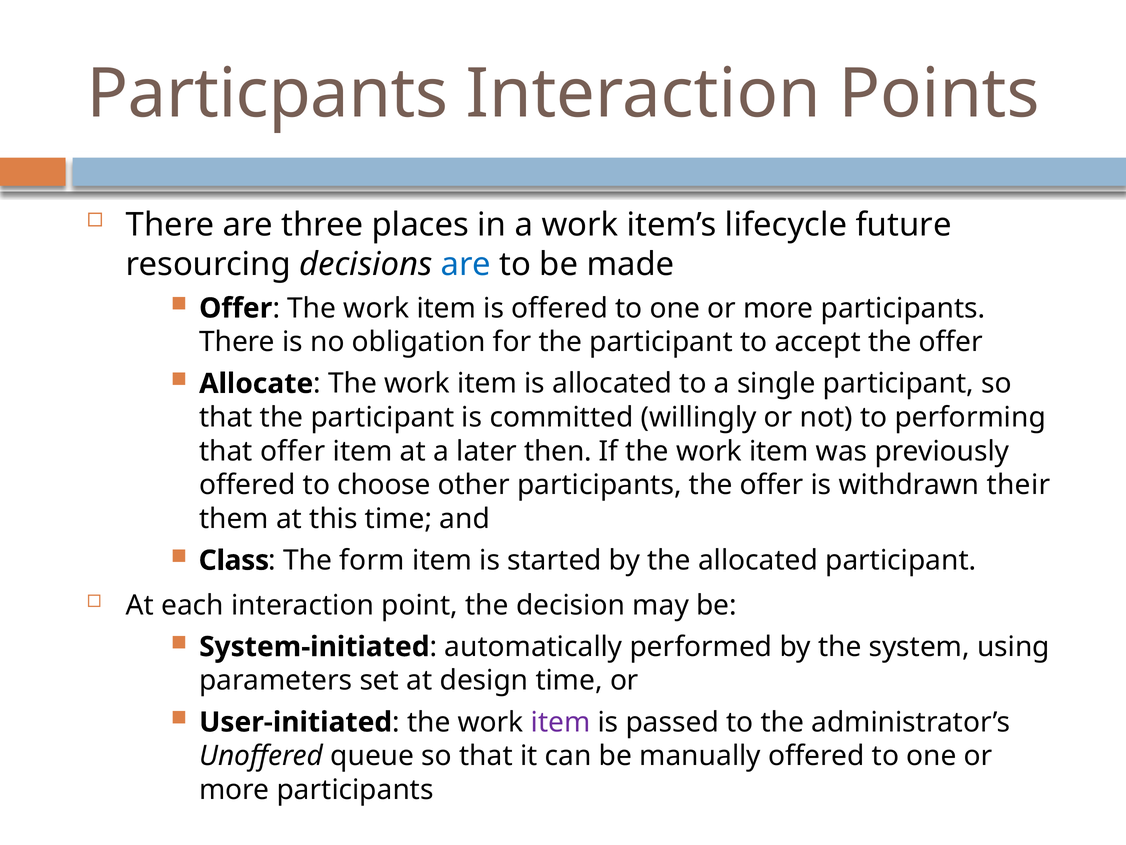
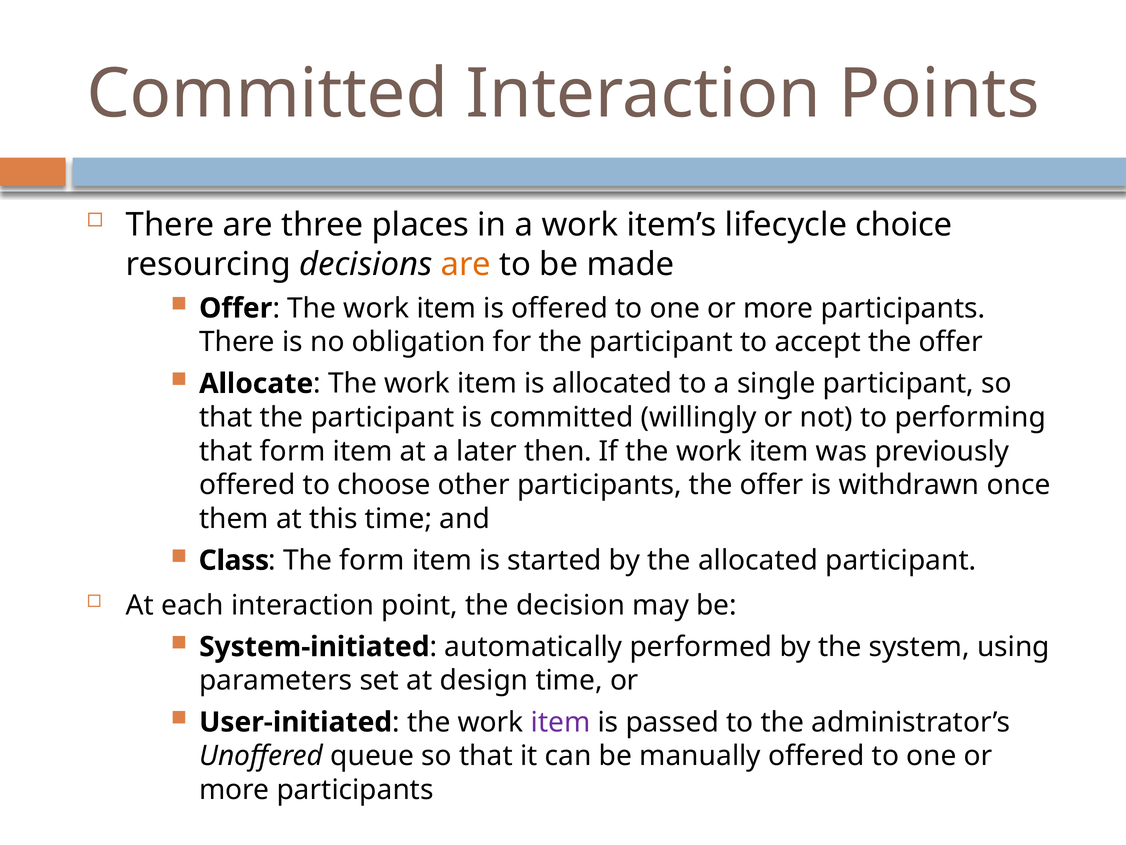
Particpants: Particpants -> Committed (267, 94)
future: future -> choice (904, 225)
are colour: blue -> orange (466, 264)
that offer: offer -> form (293, 451)
their: their -> once (1019, 485)
